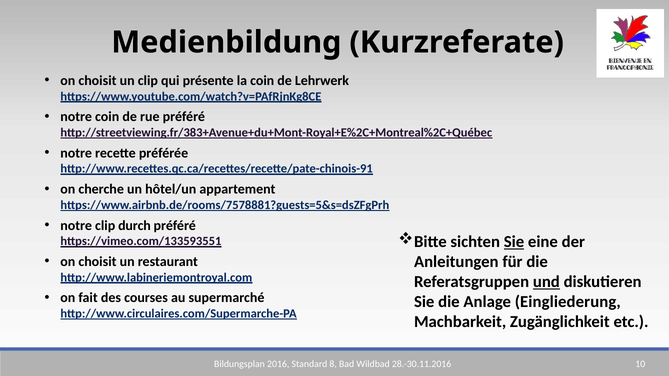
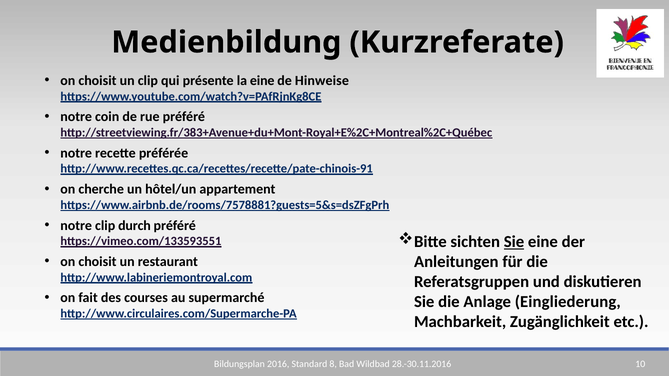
la coin: coin -> eine (262, 81)
Lehrwerk: Lehrwerk -> Hinweise (322, 81)
und underline: present -> none (546, 282)
